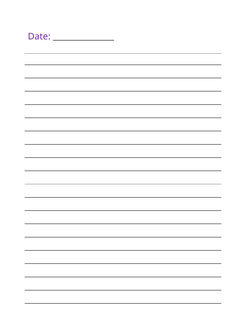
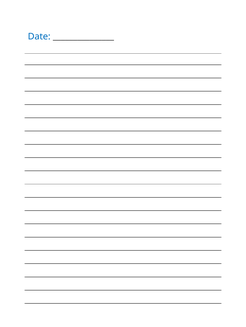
Date colour: purple -> blue (39, 37)
